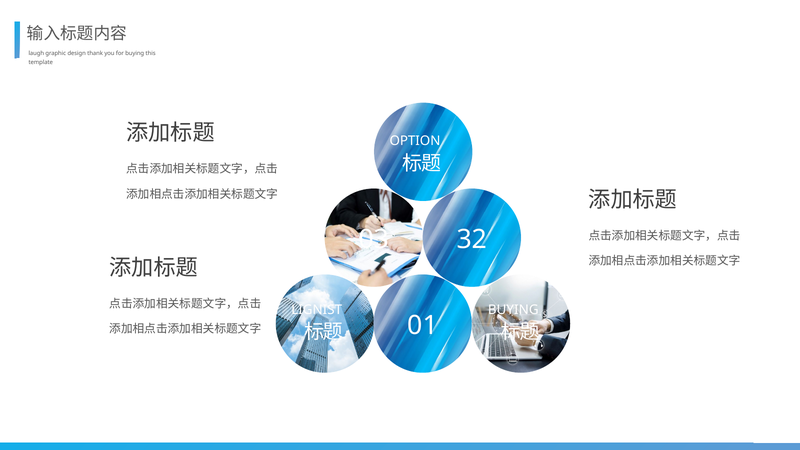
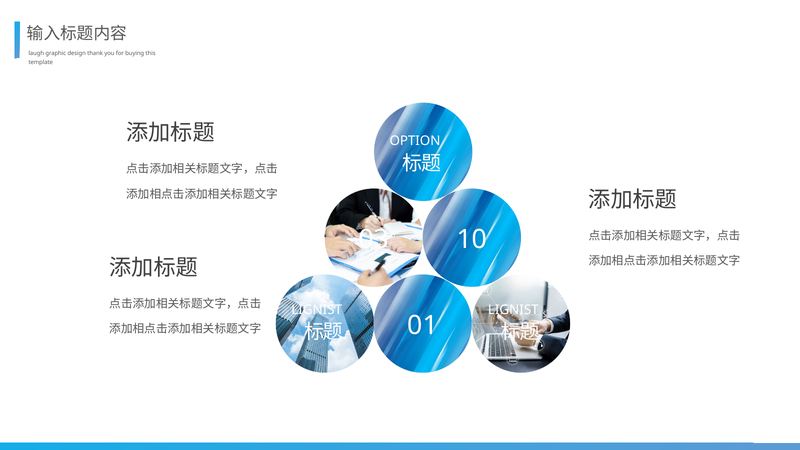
32: 32 -> 10 (472, 240)
BUYING: BUYING -> LIGNIST (513, 310)
